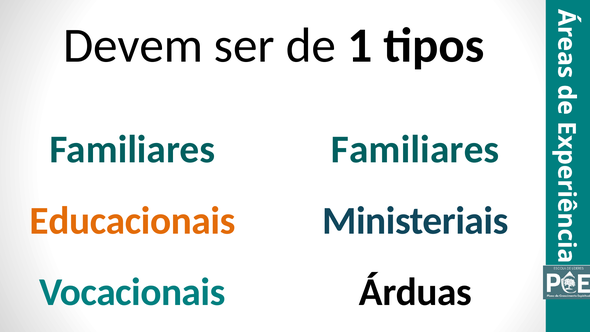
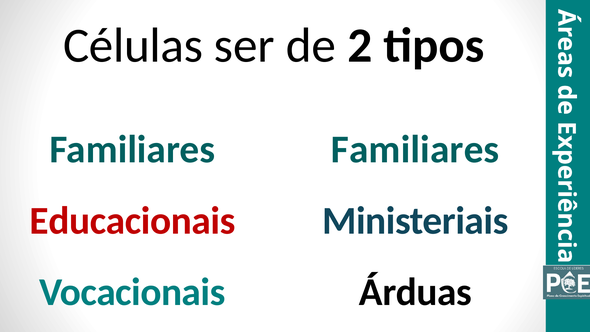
Devem: Devem -> Células (133, 45)
1: 1 -> 2 (360, 45)
Educacionais colour: orange -> red (132, 221)
